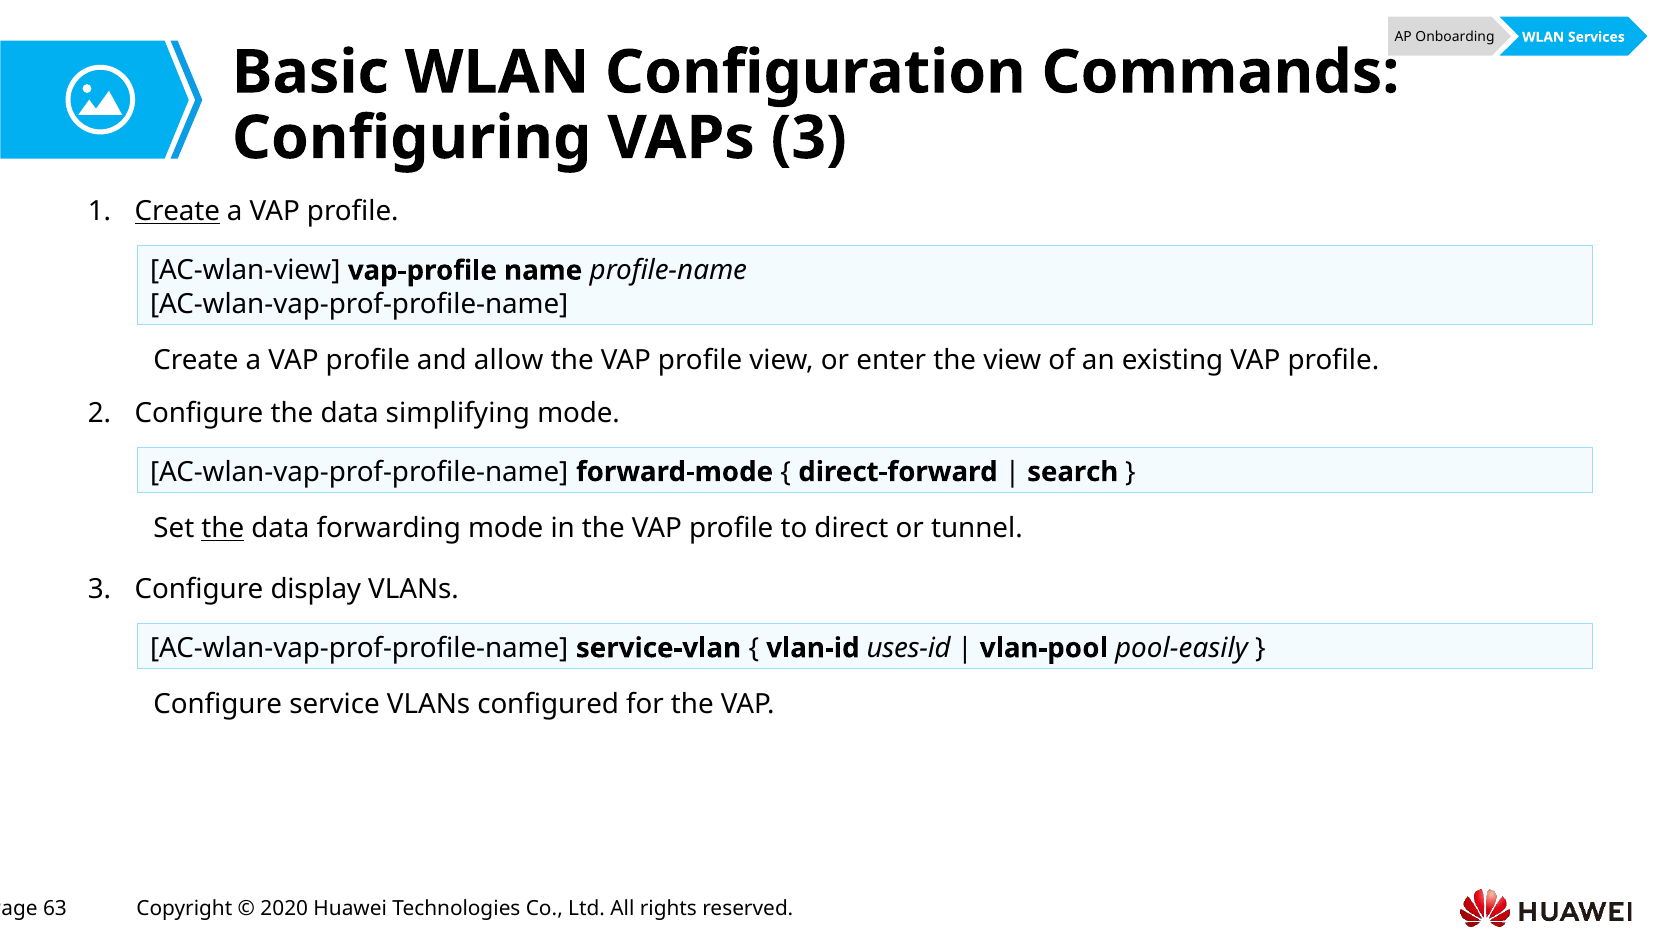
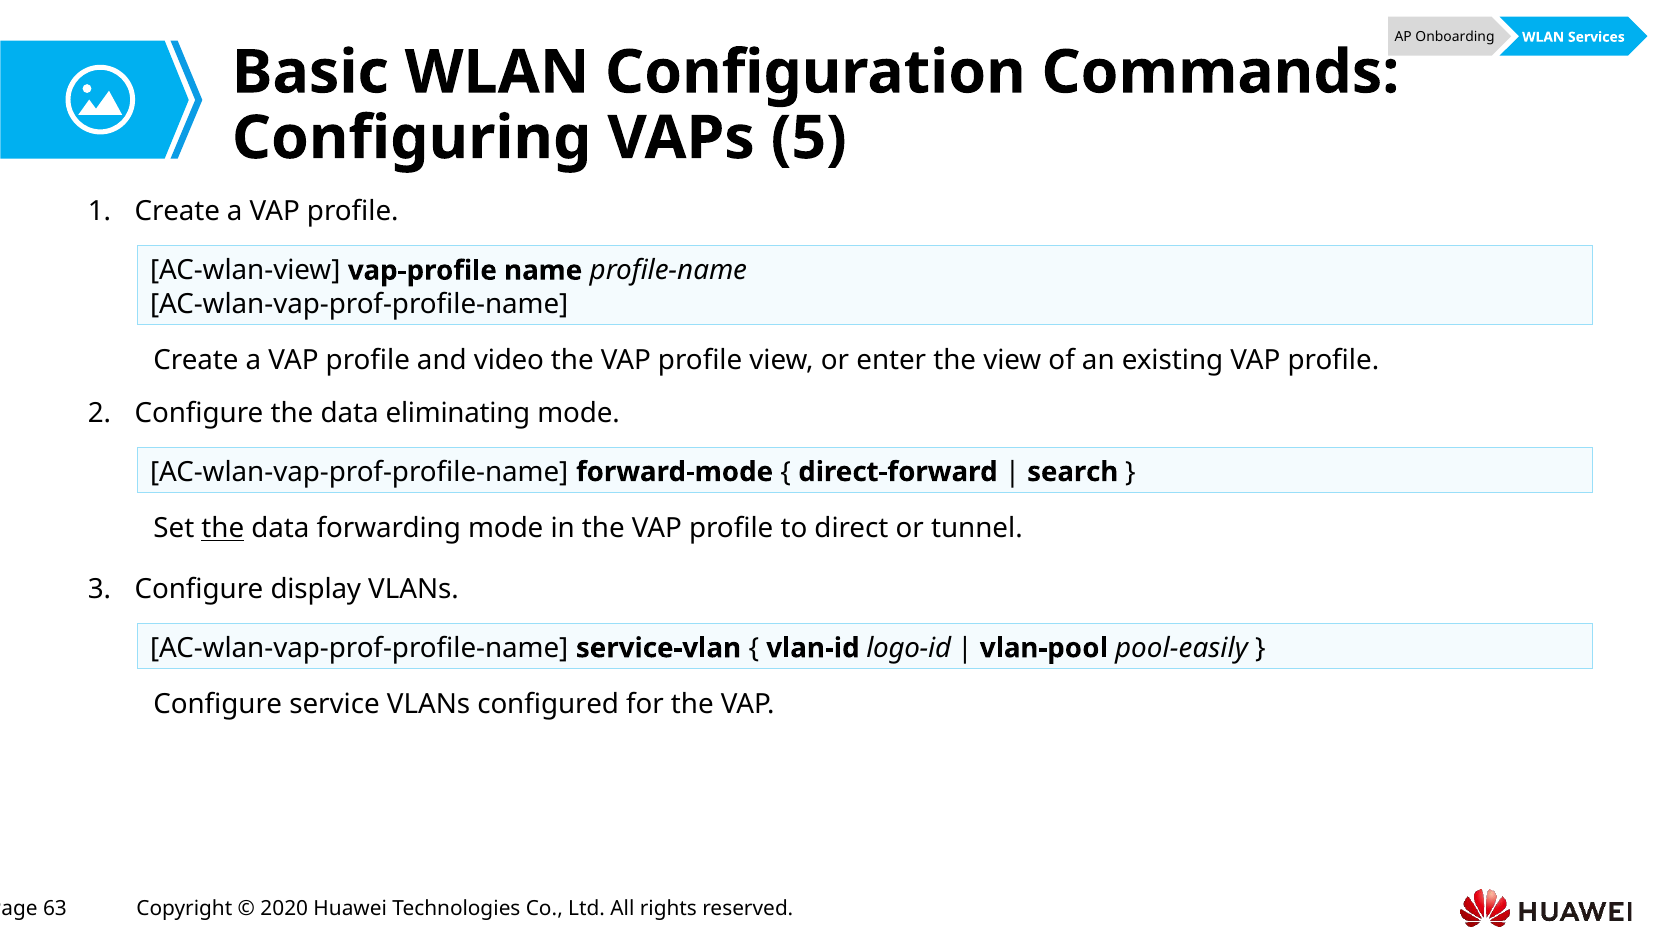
VAPs 3: 3 -> 5 (809, 138)
Create underline: present -> none (177, 212)
allow: allow -> video (509, 361)
simplifying: simplifying -> eliminating (458, 413)
uses-id: uses-id -> logo-id (909, 648)
